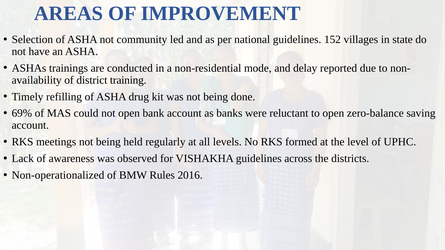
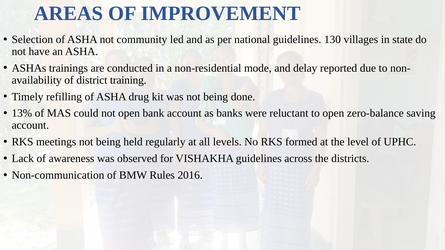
152: 152 -> 130 (332, 40)
69%: 69% -> 13% (22, 113)
Non-operationalized: Non-operationalized -> Non-communication (58, 175)
